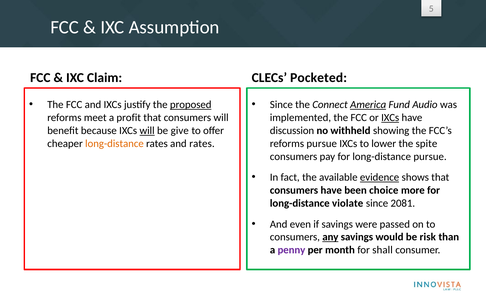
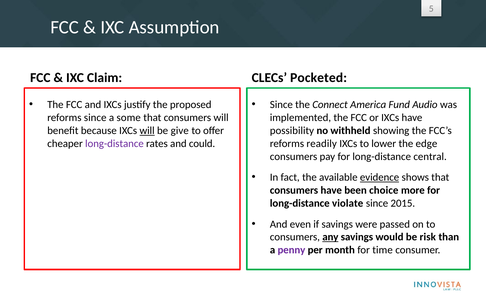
proposed underline: present -> none (191, 105)
America underline: present -> none (368, 105)
reforms meet: meet -> since (95, 118)
profit: profit -> some (129, 118)
IXCs underline: present -> none (390, 118)
discussion: discussion -> possibility (292, 131)
long-distance colour: orange -> purple (114, 144)
and rates: rates -> could (202, 144)
reforms pursue: pursue -> readily (322, 144)
spite: spite -> edge (426, 144)
long-distance pursue: pursue -> central (430, 156)
2081: 2081 -> 2015 (403, 203)
shall: shall -> time (383, 250)
